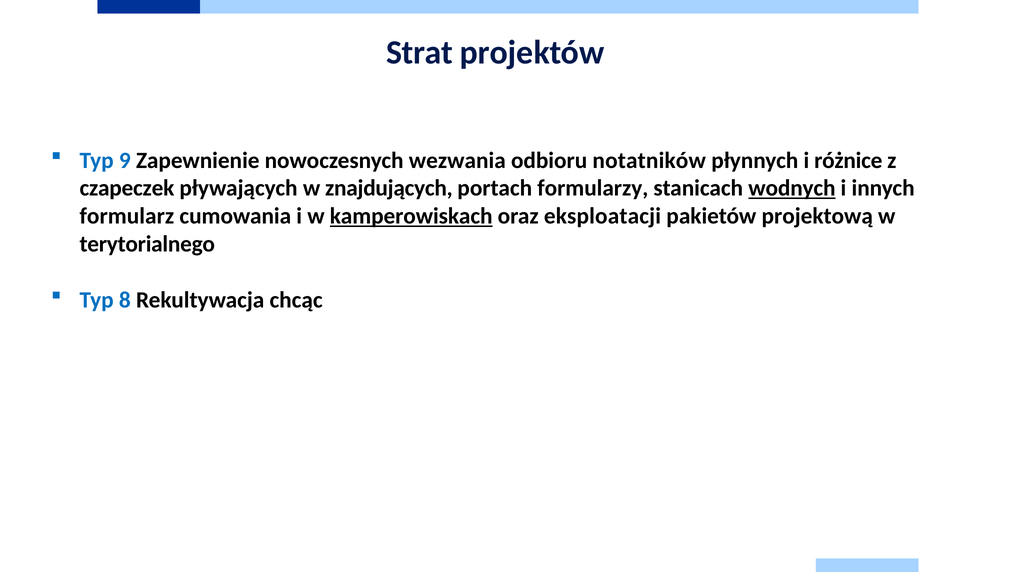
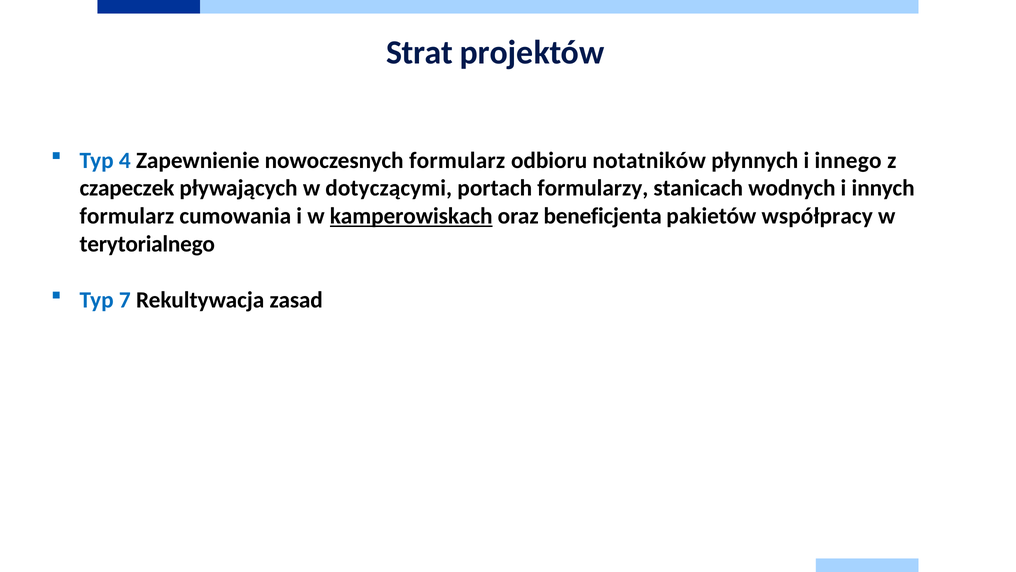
9: 9 -> 4 (125, 160)
nowoczesnych wezwania: wezwania -> formularz (457, 160)
różnice: różnice -> innego (848, 160)
znajdujących: znajdujących -> dotyczącymi (389, 188)
wodnych underline: present -> none (792, 188)
eksploatacji: eksploatacji -> beneficjenta (603, 216)
projektową: projektową -> współpracy (817, 216)
8: 8 -> 7 (125, 300)
chcąc: chcąc -> zasad (296, 300)
